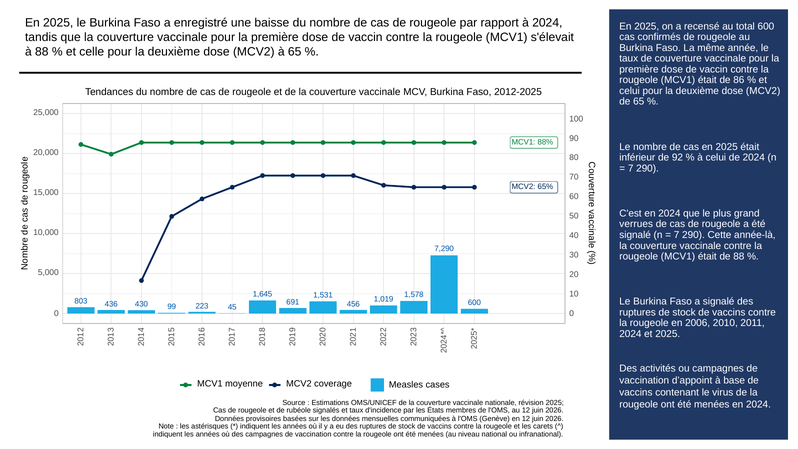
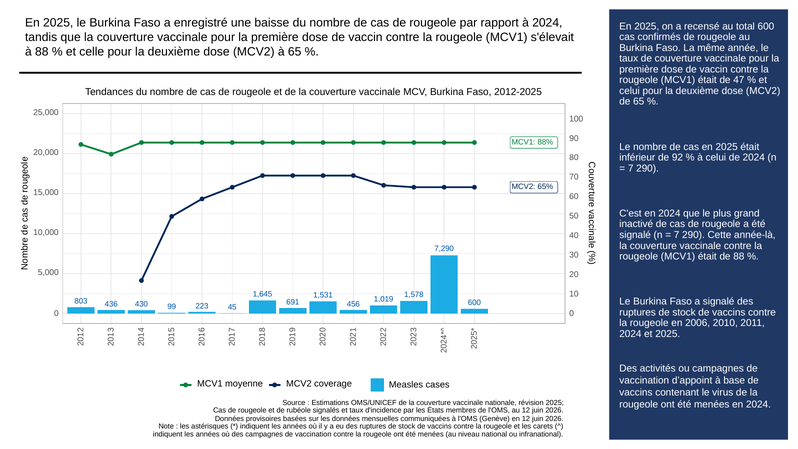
86: 86 -> 47 (739, 80)
verrues: verrues -> inactivé (636, 224)
